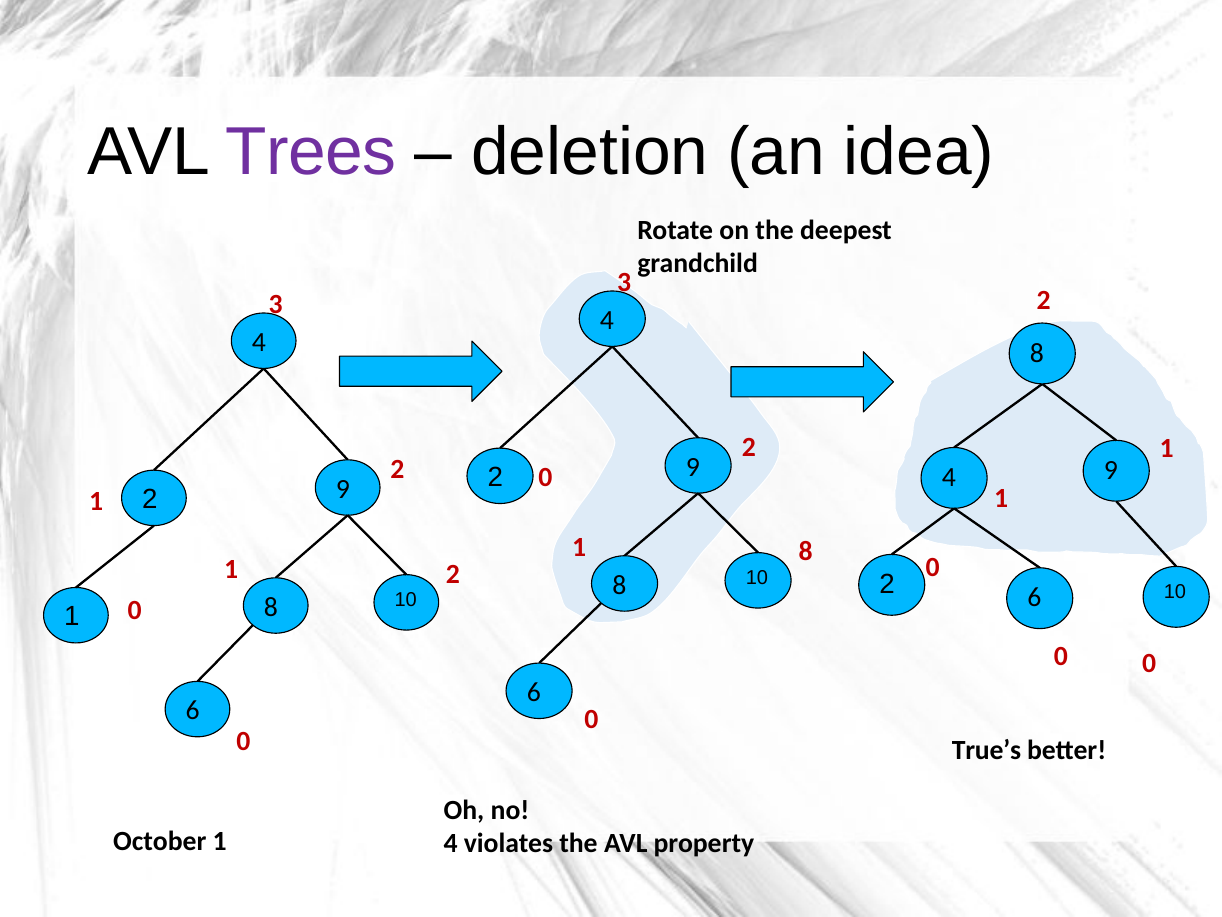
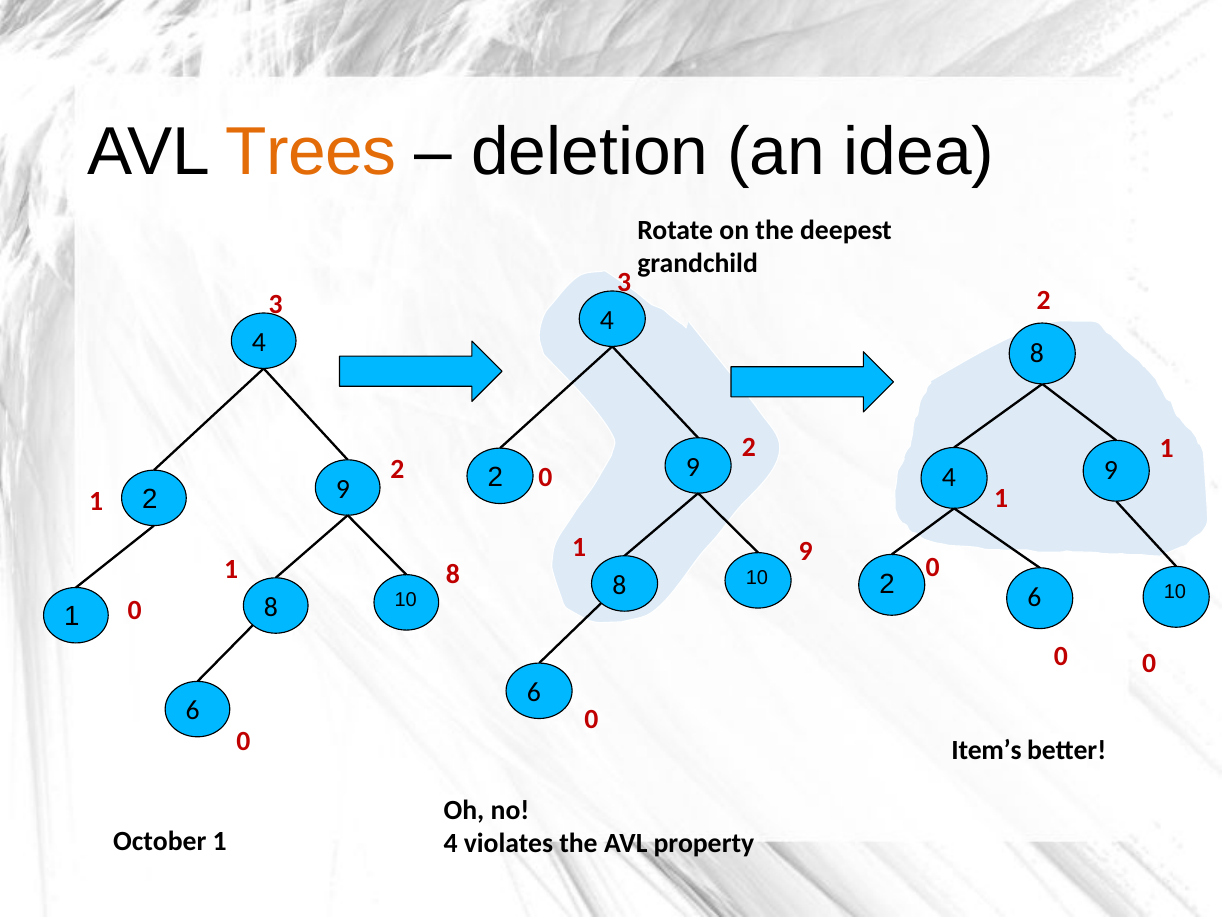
Trees colour: purple -> orange (311, 152)
1 8: 8 -> 9 (806, 551)
2: 2 -> 8 (453, 573)
True’s: True’s -> Item’s (987, 750)
